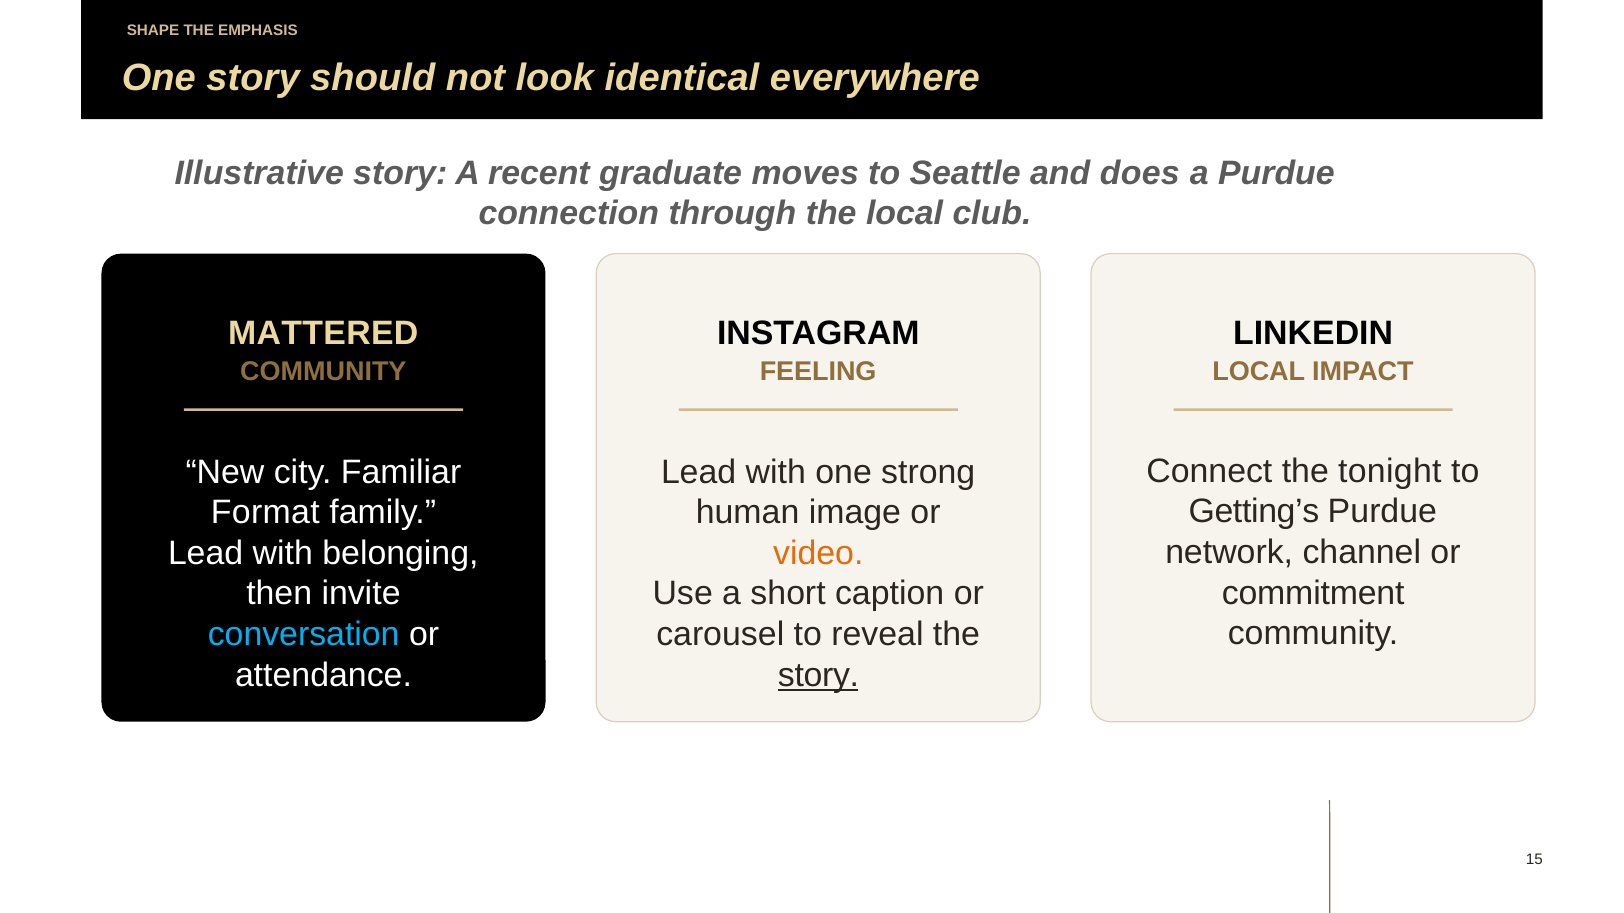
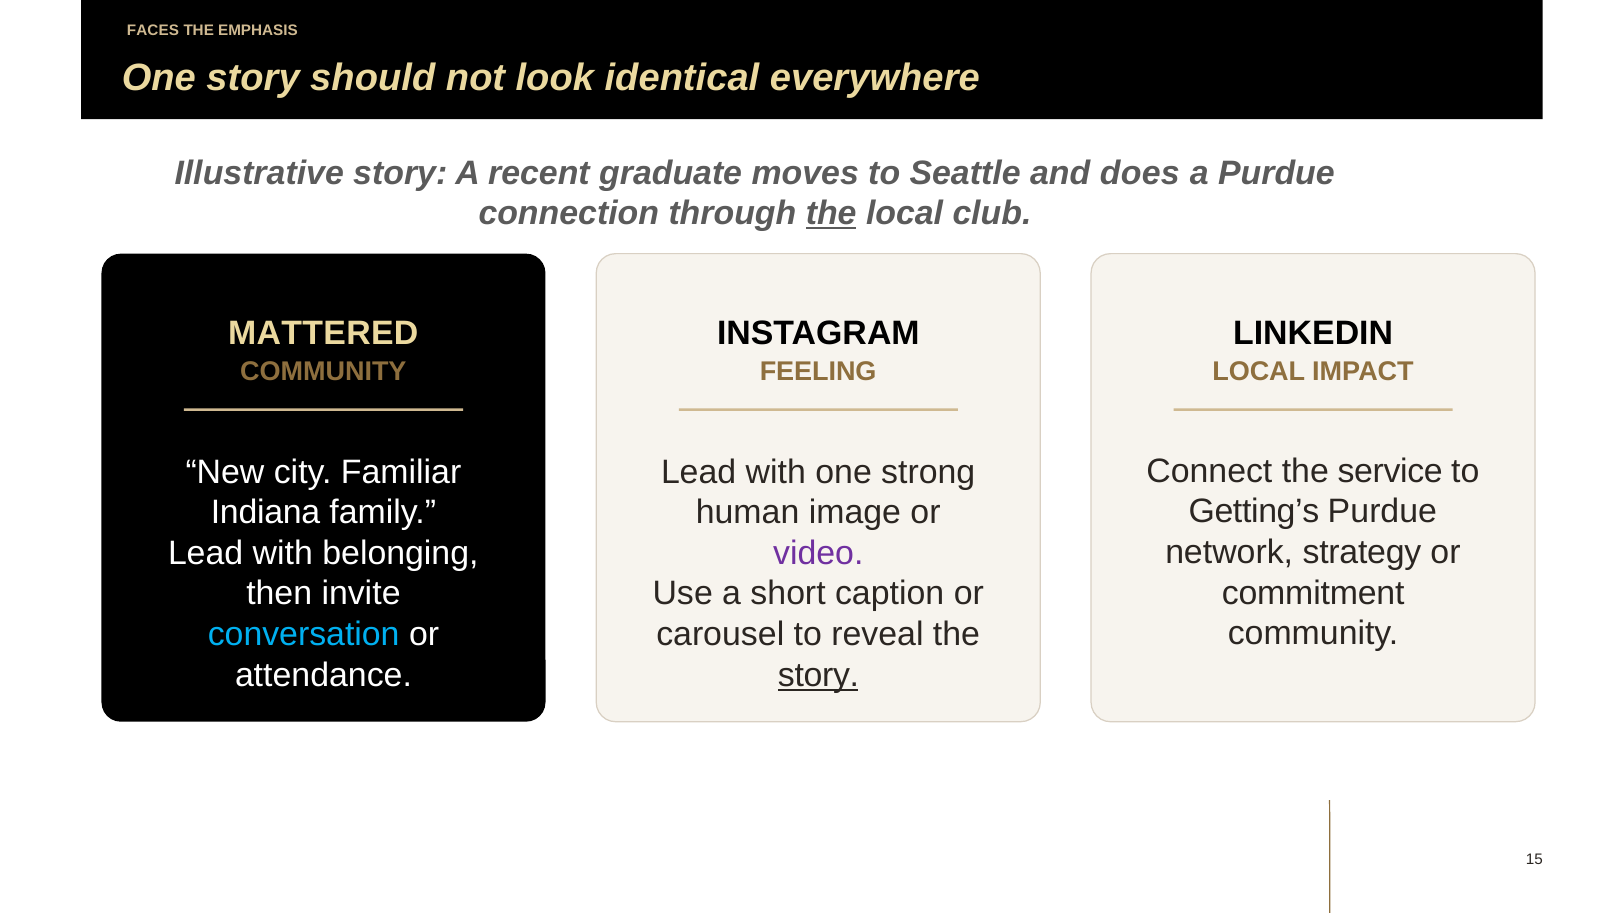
SHAPE: SHAPE -> FACES (153, 30)
the underline: none -> present (831, 214)
tonight: tonight -> service (1390, 471)
Format: Format -> Indiana (266, 513)
channel: channel -> strategy (1362, 553)
video colour: orange -> purple (818, 553)
